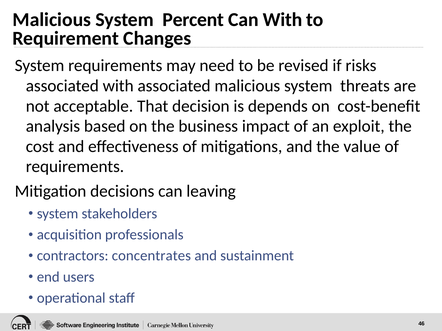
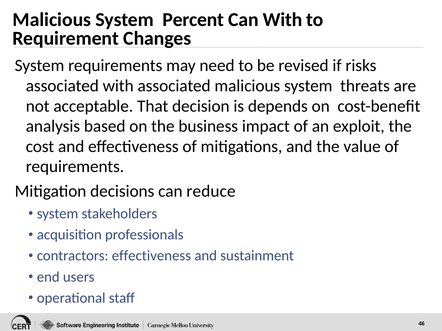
leaving: leaving -> reduce (211, 191)
contractors concentrates: concentrates -> effectiveness (151, 256)
